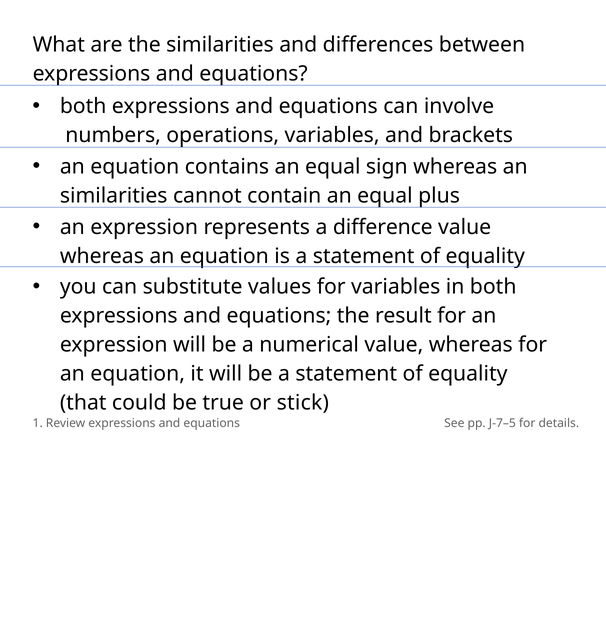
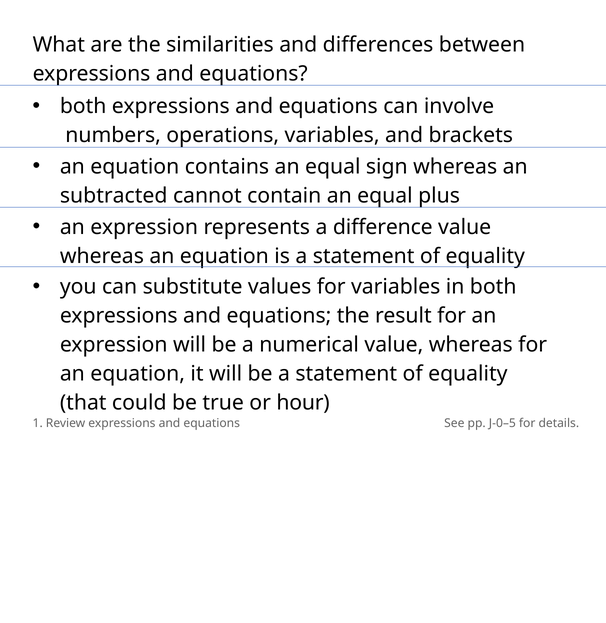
similarities: similarities -> subtracted (114, 196)
stick: stick -> hour (303, 403)
J-7–5: J-7–5 -> J-0–5 (502, 424)
